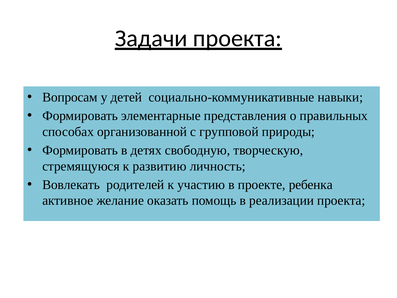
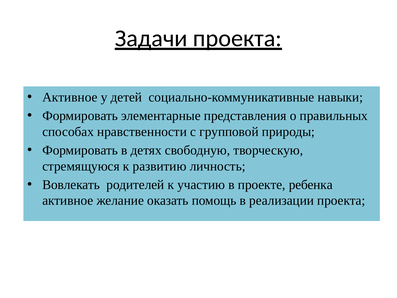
Вопросам: Вопросам -> Активное (70, 97)
организованной: организованной -> нравственности (142, 132)
